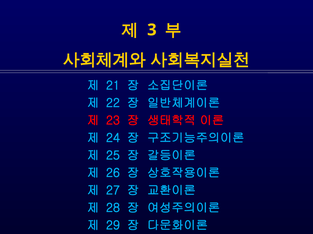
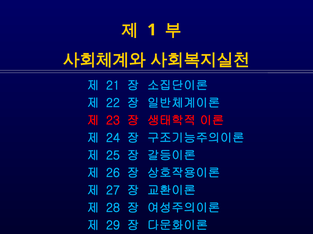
3: 3 -> 1 (152, 30)
